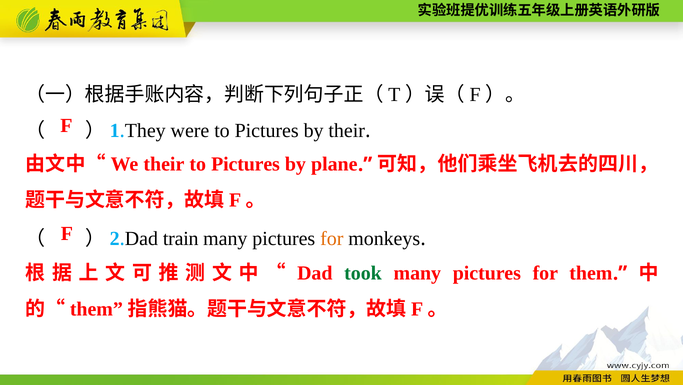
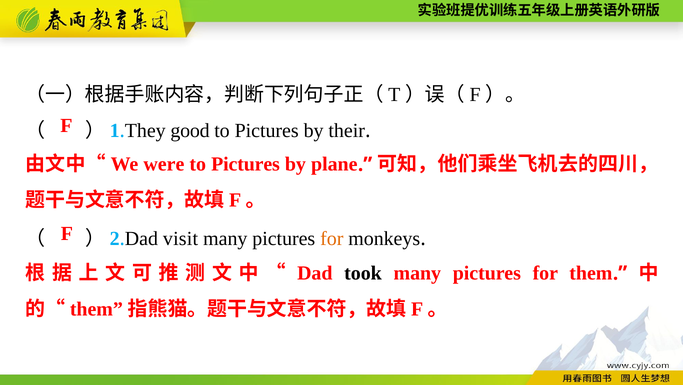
were: were -> good (190, 130)
their: their -> were (164, 164)
train: train -> visit (181, 238)
took colour: green -> black (363, 273)
